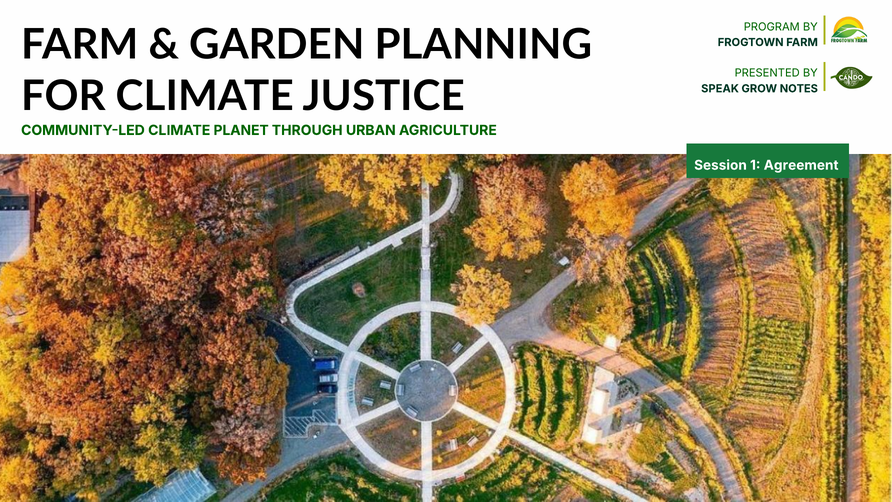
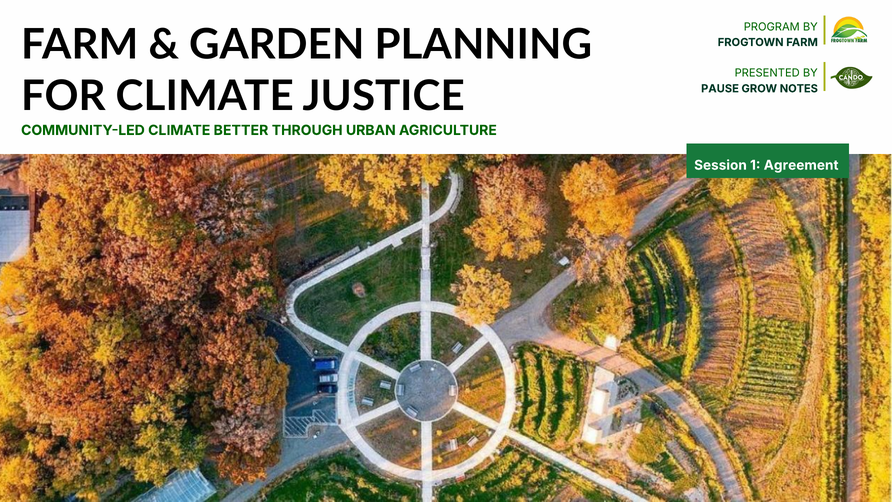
SPEAK: SPEAK -> PAUSE (720, 89)
PLANET: PLANET -> BETTER (241, 130)
